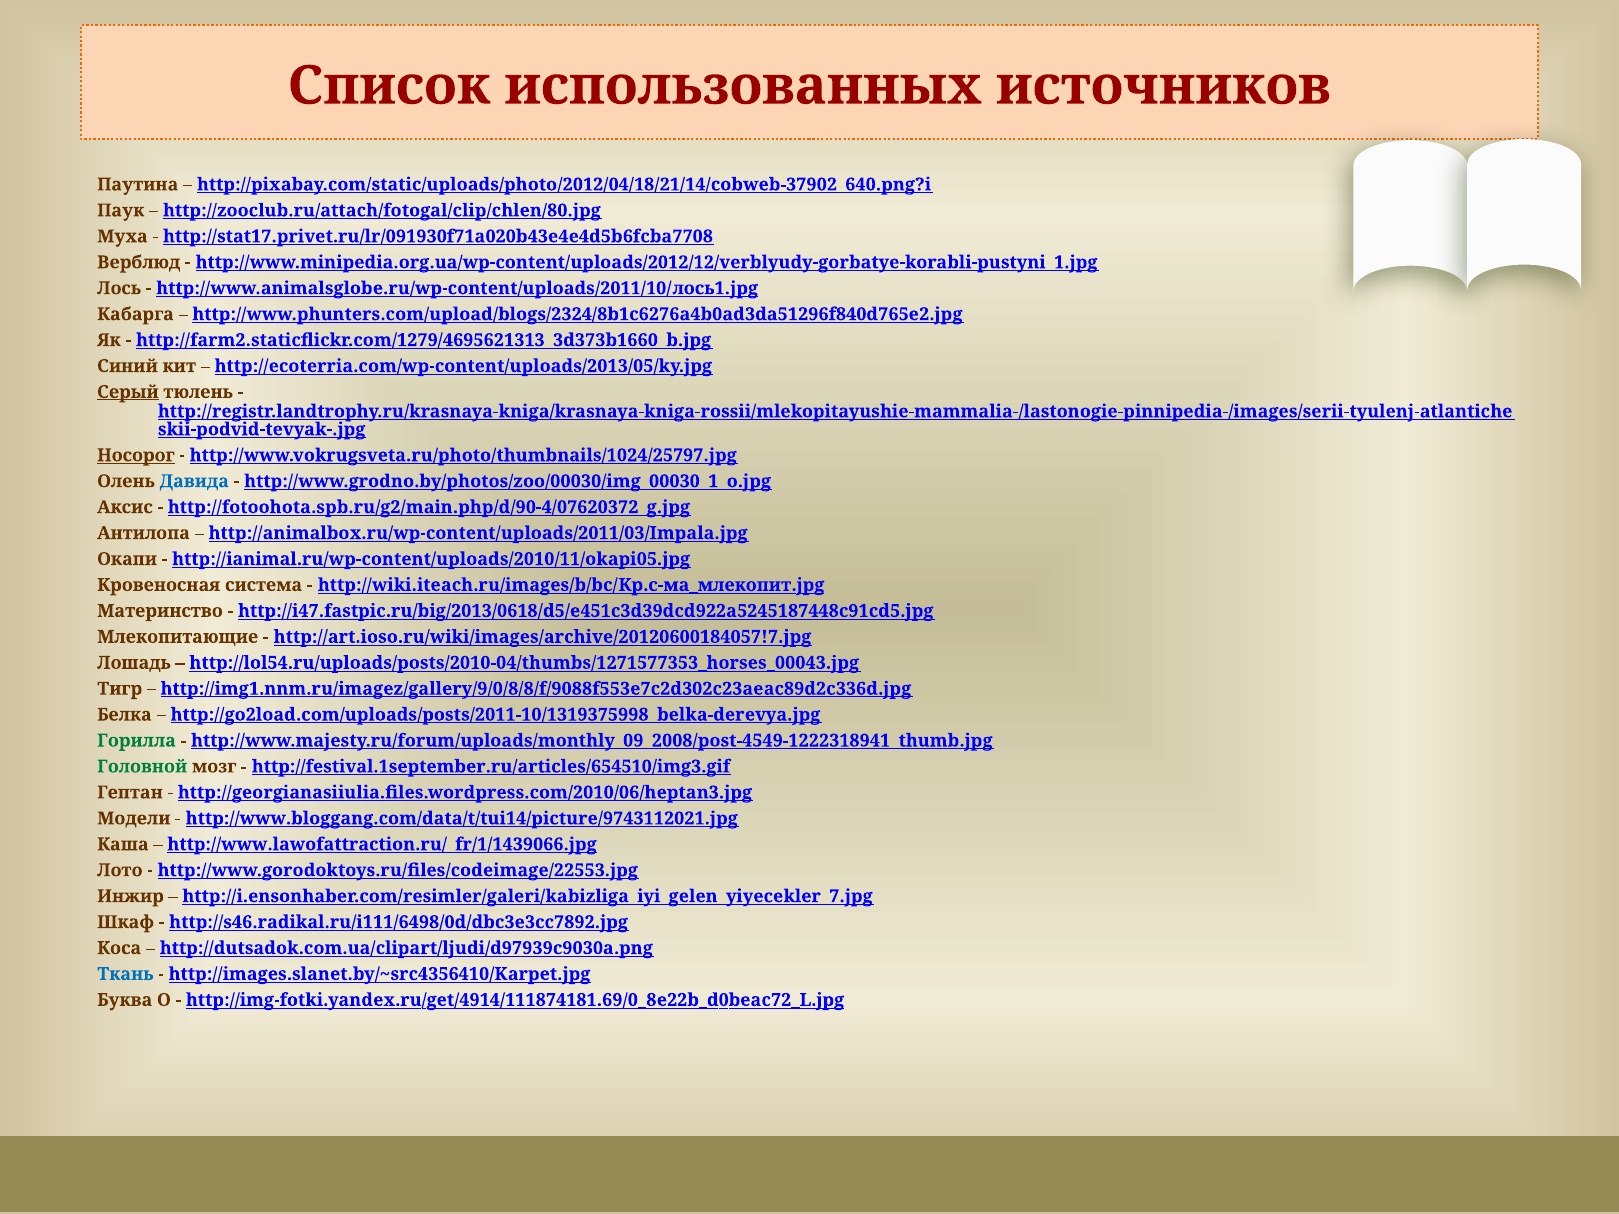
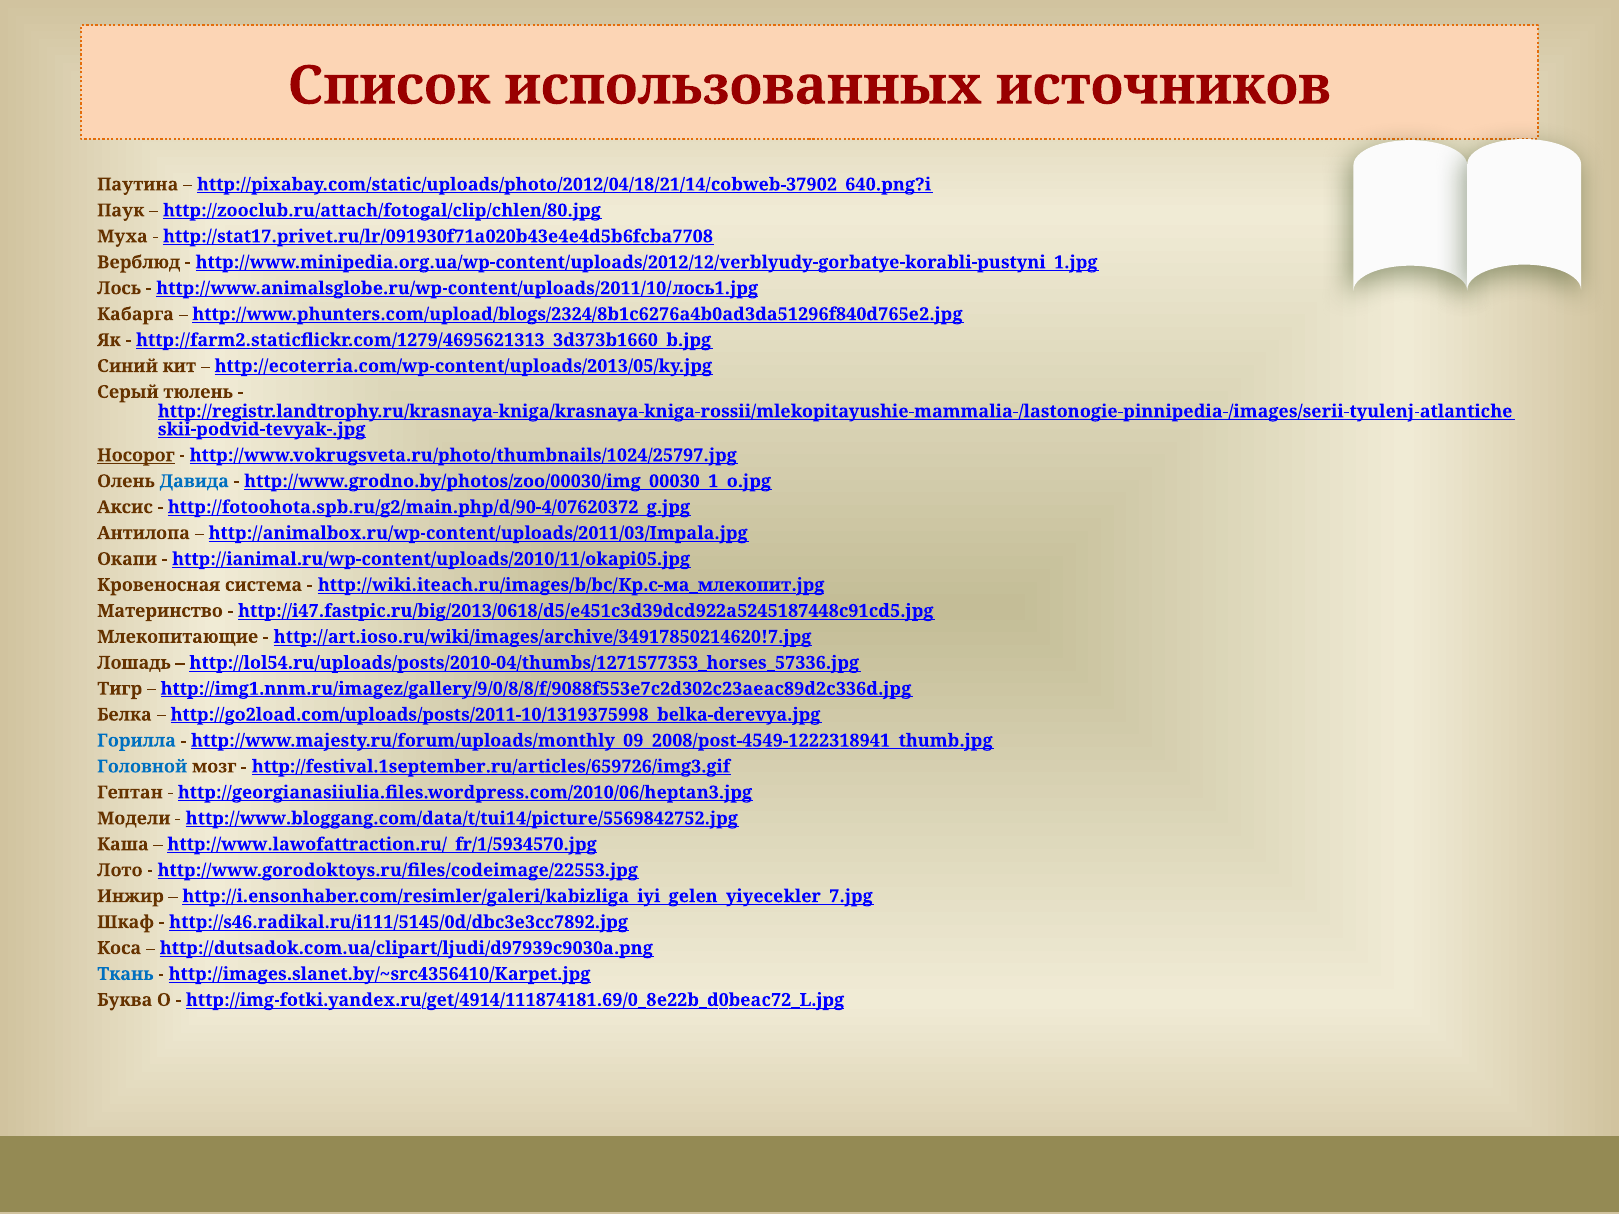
Серый underline: present -> none (128, 392)
http://art.ioso.ru/wiki/images/archive/20120600184057!7.jpg: http://art.ioso.ru/wiki/images/archive/20120600184057!7.jpg -> http://art.ioso.ru/wiki/images/archive/34917850214620!7.jpg (542, 637)
http://lol54.ru/uploads/posts/2010-04/thumbs/1271577353_horses_00043.jpg: http://lol54.ru/uploads/posts/2010-04/thumbs/1271577353_horses_00043.jpg -> http://lol54.ru/uploads/posts/2010-04/thumbs/1271577353_horses_57336.jpg (524, 663)
Горилла colour: green -> blue (137, 741)
Головной colour: green -> blue (142, 767)
http://festival.1september.ru/articles/654510/img3.gif: http://festival.1september.ru/articles/654510/img3.gif -> http://festival.1september.ru/articles/659726/img3.gif (491, 767)
http://www.bloggang.com/data/t/tui14/picture/9743112021.jpg: http://www.bloggang.com/data/t/tui14/picture/9743112021.jpg -> http://www.bloggang.com/data/t/tui14/picture/5569842752.jpg (462, 819)
http://www.lawofattraction.ru/_fr/1/1439066.jpg: http://www.lawofattraction.ru/_fr/1/1439066.jpg -> http://www.lawofattraction.ru/_fr/1/5934570.jpg (382, 845)
http://s46.radikal.ru/i111/6498/0d/dbc3e3cc7892.jpg: http://s46.radikal.ru/i111/6498/0d/dbc3e3cc7892.jpg -> http://s46.radikal.ru/i111/5145/0d/dbc3e3cc7892.jpg (399, 922)
